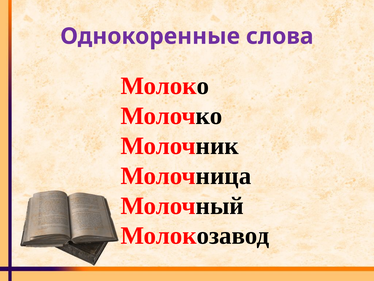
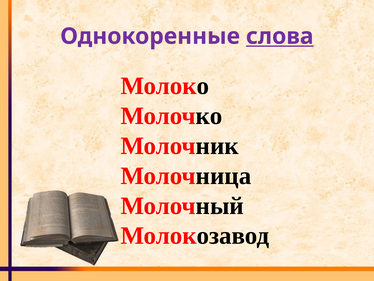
слова underline: none -> present (280, 36)
